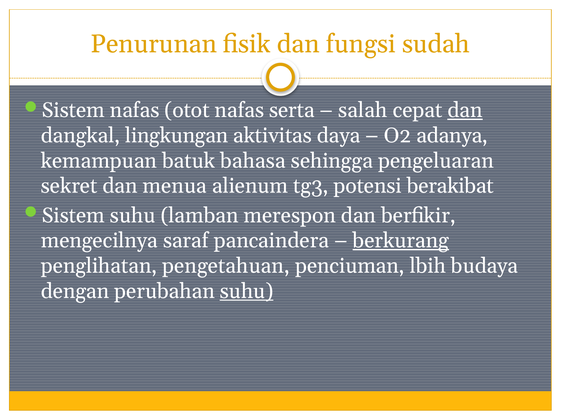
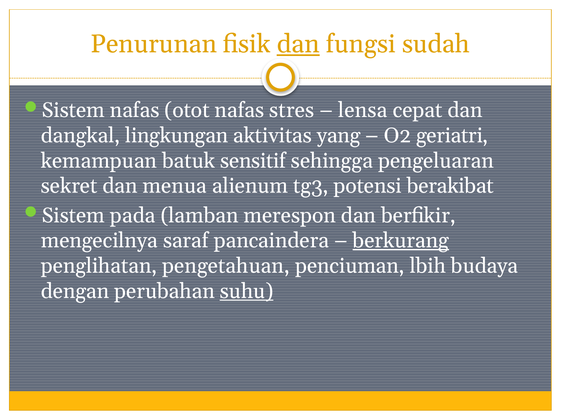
dan underline: none -> present (298, 44)
serta: serta -> stres (292, 111)
salah: salah -> lensa (363, 111)
dan underline: present -> none (465, 111)
daya: daya -> yang (339, 136)
adanya: adanya -> geriatri (452, 136)
bahasa: bahasa -> sensitif (253, 161)
Sistem suhu: suhu -> pada (133, 216)
